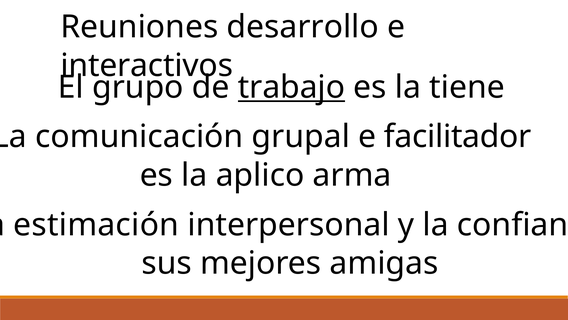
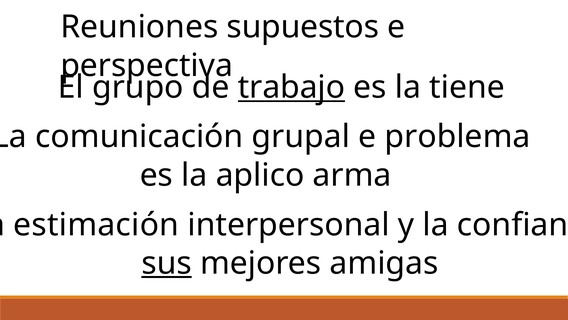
desarrollo: desarrollo -> supuestos (303, 27)
interactivos: interactivos -> perspectiva (147, 65)
facilitador: facilitador -> problema (458, 137)
sus underline: none -> present (167, 263)
